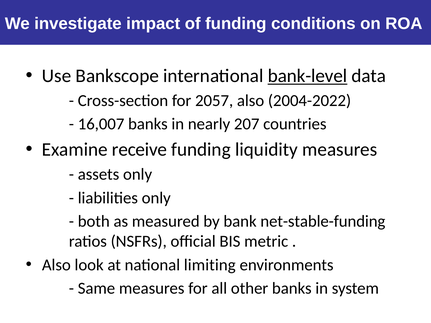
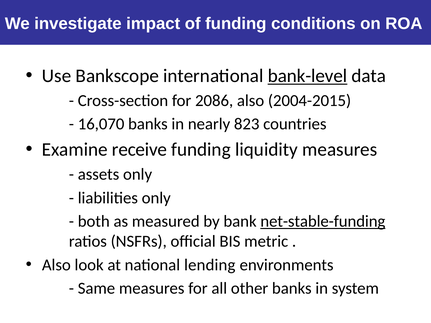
2057: 2057 -> 2086 (214, 101)
2004-2022: 2004-2022 -> 2004-2015 (310, 101)
16,007: 16,007 -> 16,070 (101, 124)
207: 207 -> 823 (247, 124)
net-stable-funding underline: none -> present (323, 222)
limiting: limiting -> lending (210, 265)
